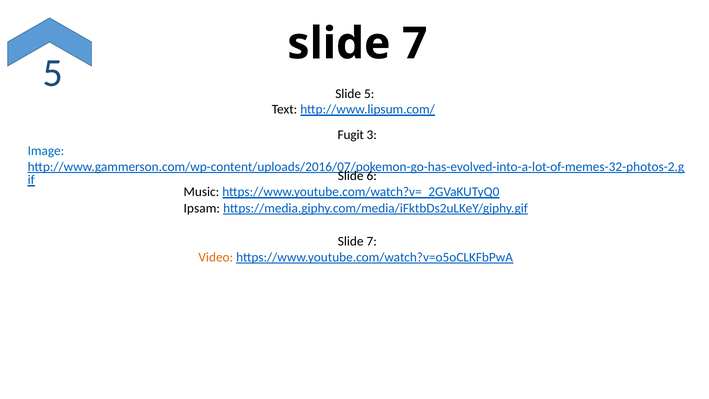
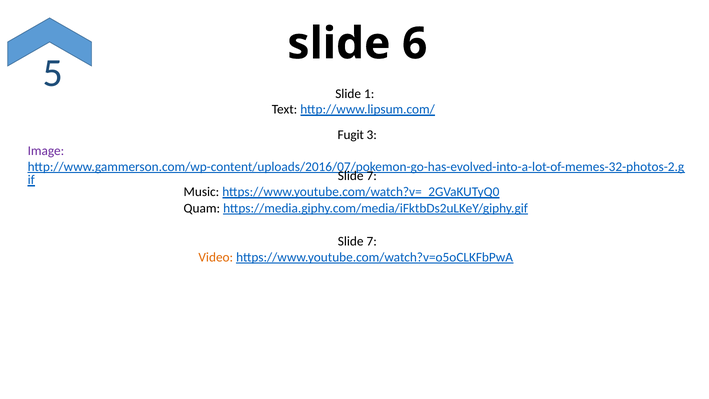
7: 7 -> 6 (415, 44)
Slide 5: 5 -> 1 (369, 94)
Image colour: blue -> purple (46, 151)
6: 6 -> 7 (372, 176)
Ipsam: Ipsam -> Quam (202, 208)
